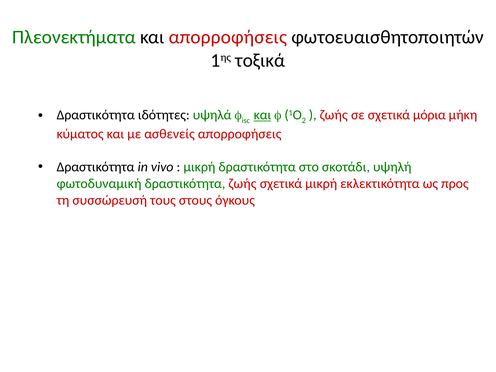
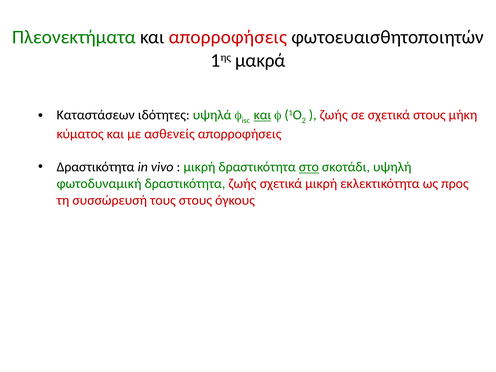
τοξικά: τοξικά -> μακρά (260, 60)
Δραστικότητα: Δραστικότητα -> Καταστάσεων (96, 115)
σχετικά μόρια: μόρια -> στους (429, 115)
στο underline: none -> present (309, 167)
